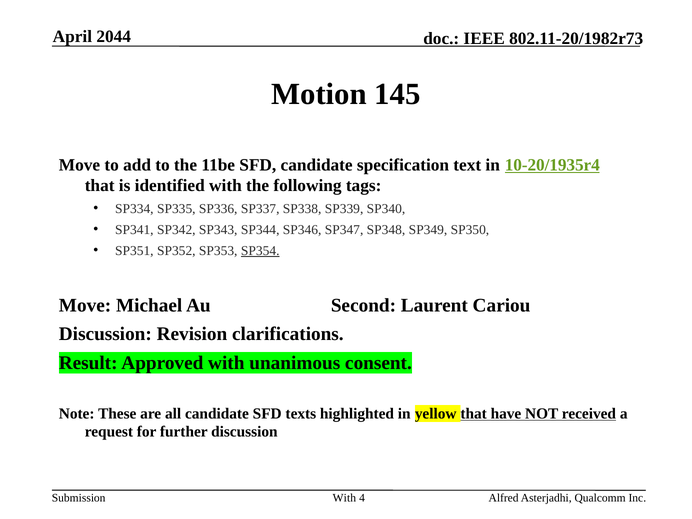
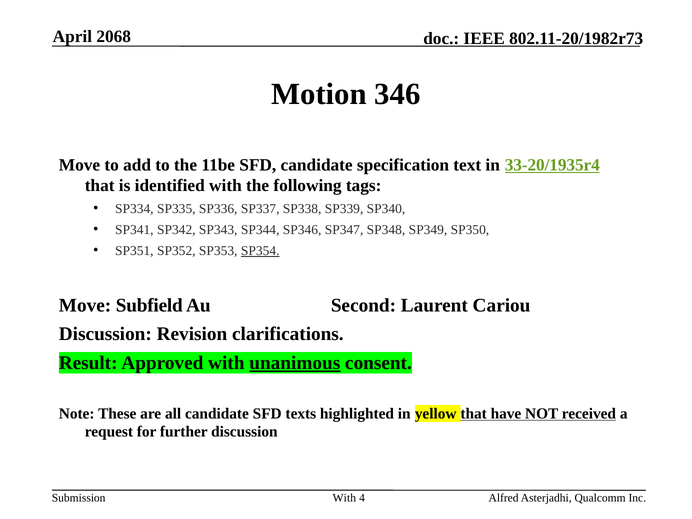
2044: 2044 -> 2068 (114, 37)
145: 145 -> 346 (398, 94)
10-20/1935r4: 10-20/1935r4 -> 33-20/1935r4 (552, 165)
Michael: Michael -> Subfield (149, 305)
unanimous underline: none -> present (295, 363)
